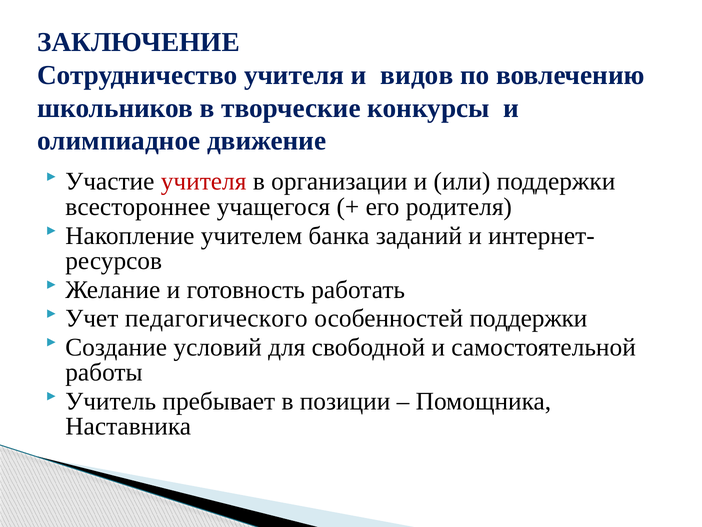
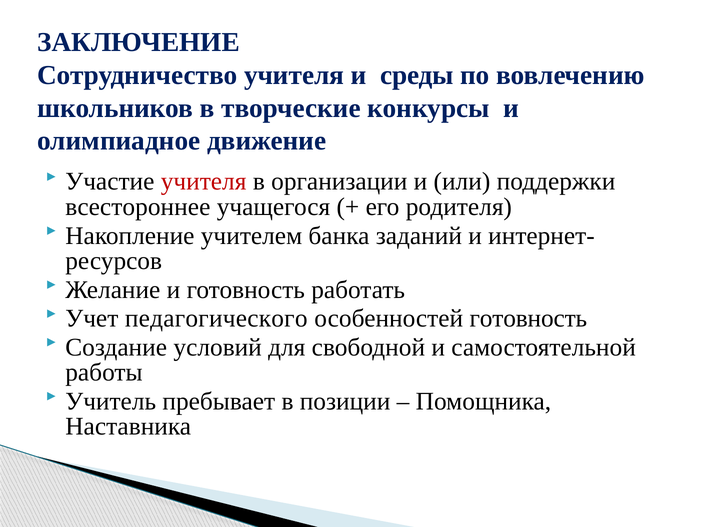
видов: видов -> среды (417, 75)
особенностей поддержки: поддержки -> готовность (528, 318)
